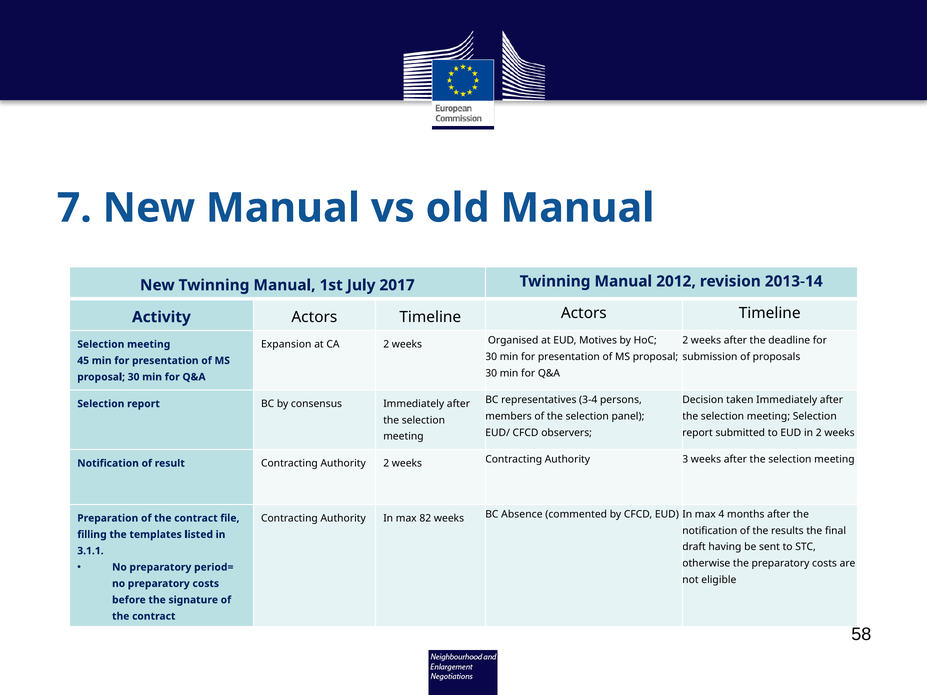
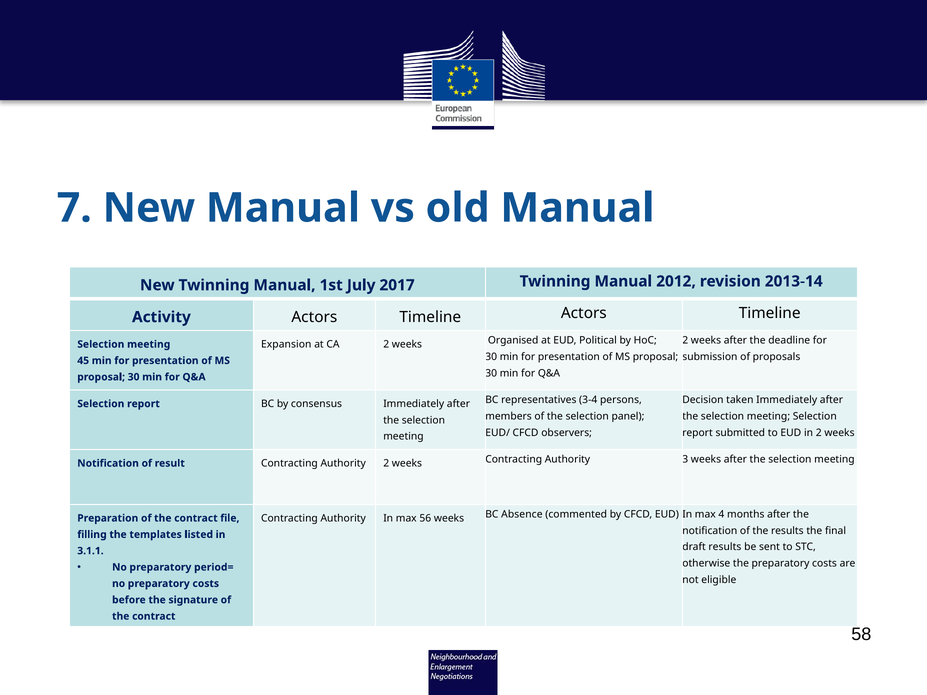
Motives: Motives -> Political (598, 341)
82: 82 -> 56 (425, 518)
draft having: having -> results (725, 547)
